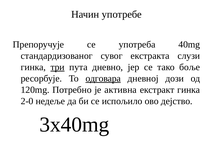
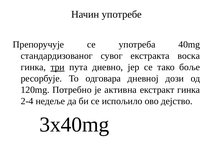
слузи: слузи -> воска (189, 56)
одговара underline: present -> none (103, 79)
2-0: 2-0 -> 2-4 (27, 102)
